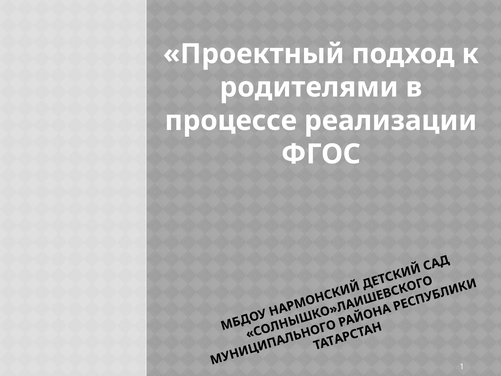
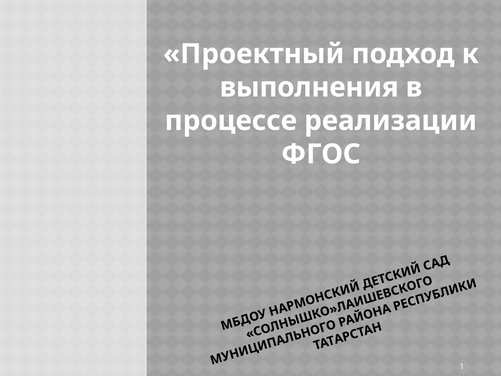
родителями: родителями -> выполнения (309, 87)
